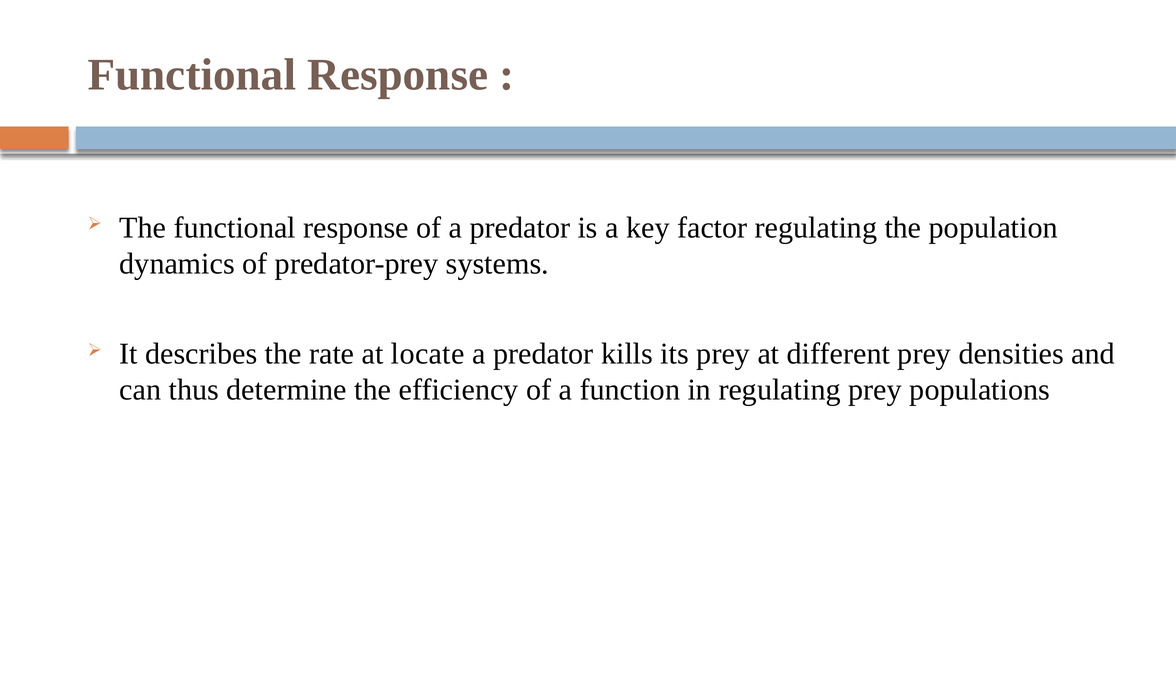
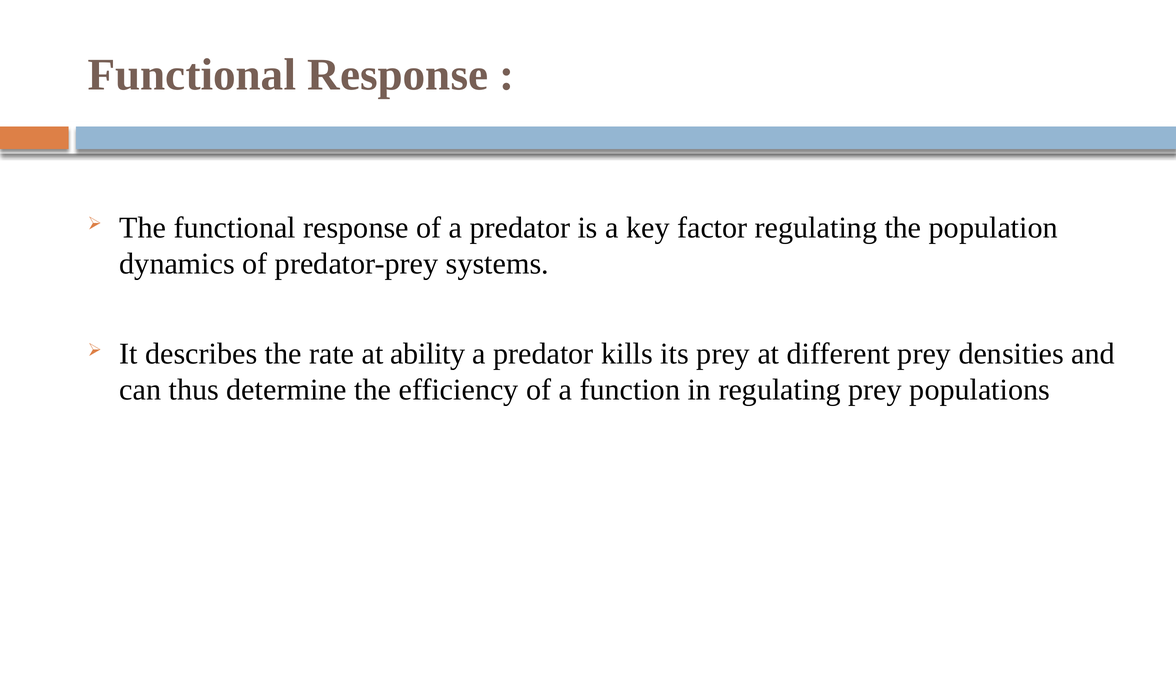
locate: locate -> ability (428, 354)
